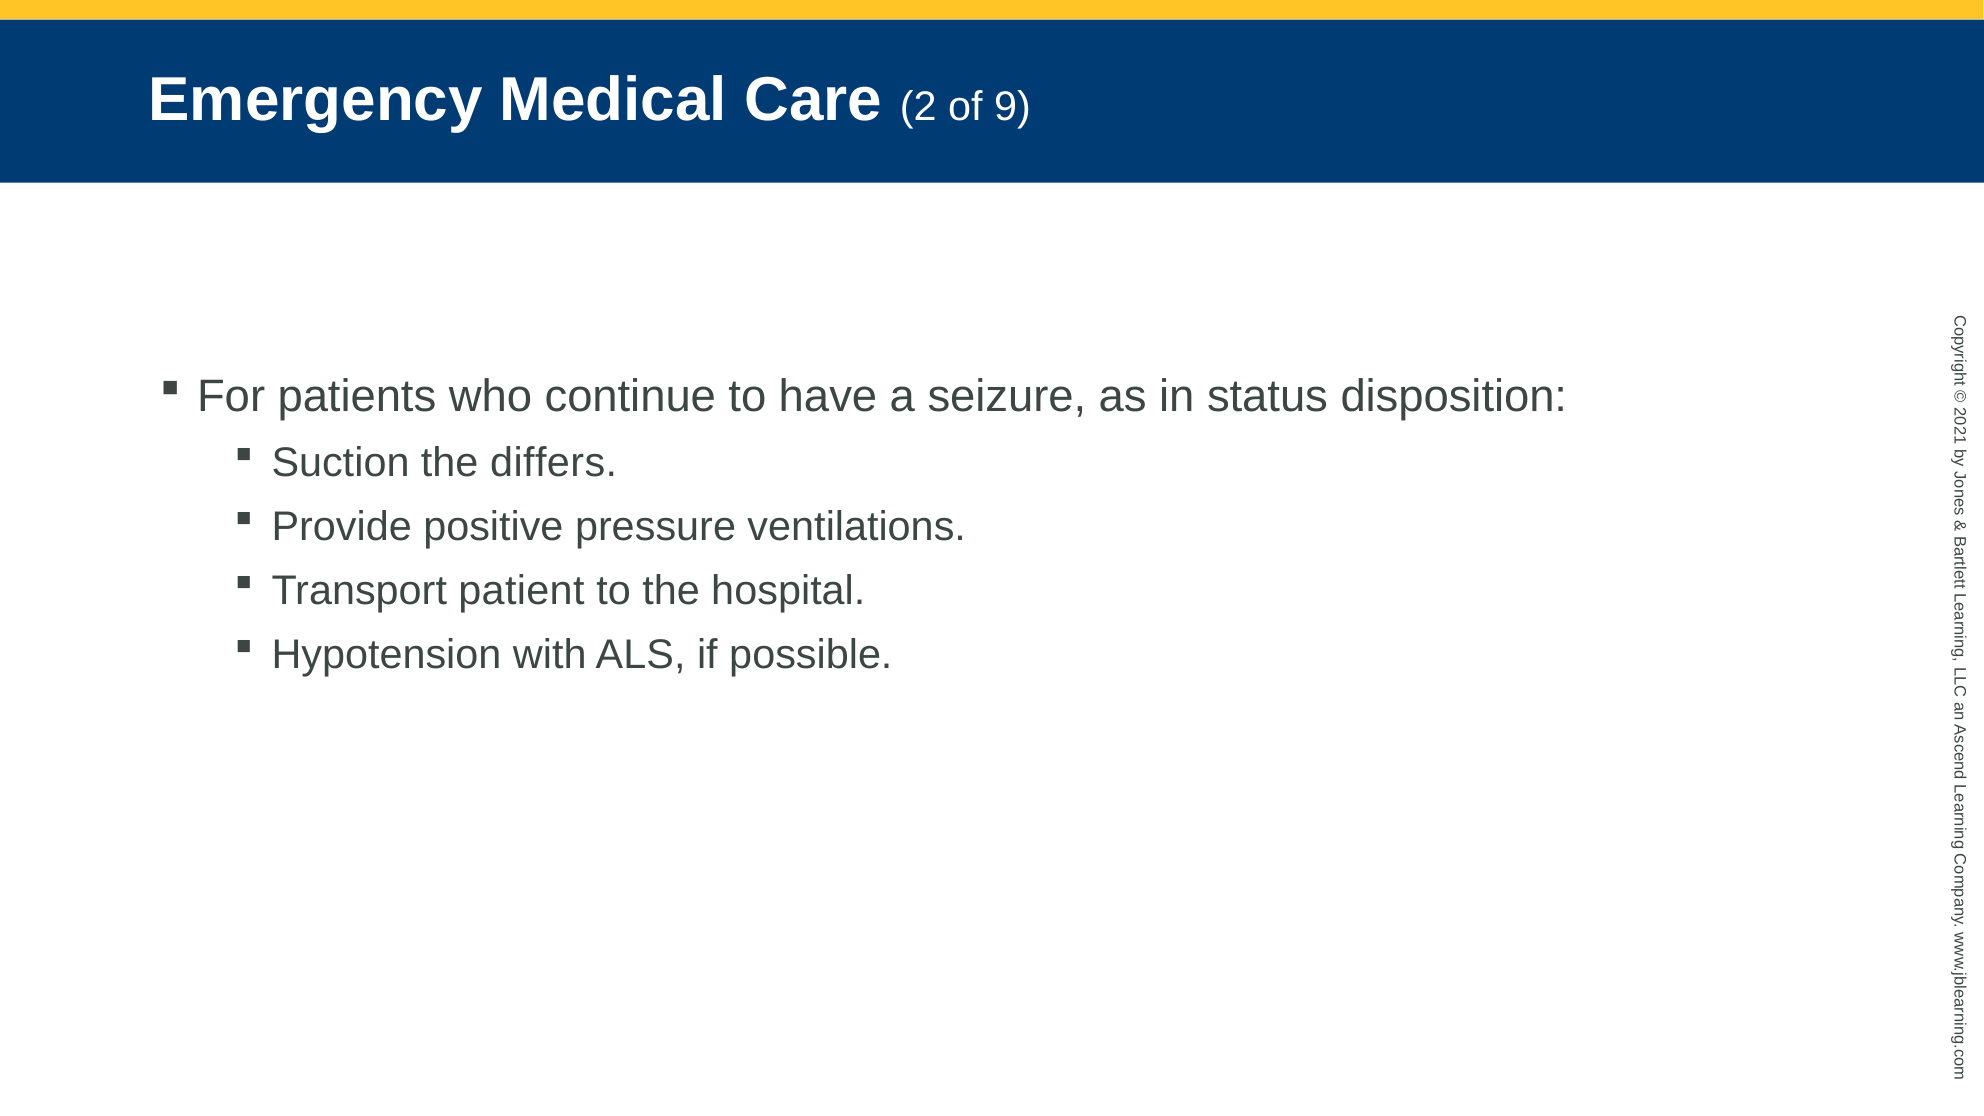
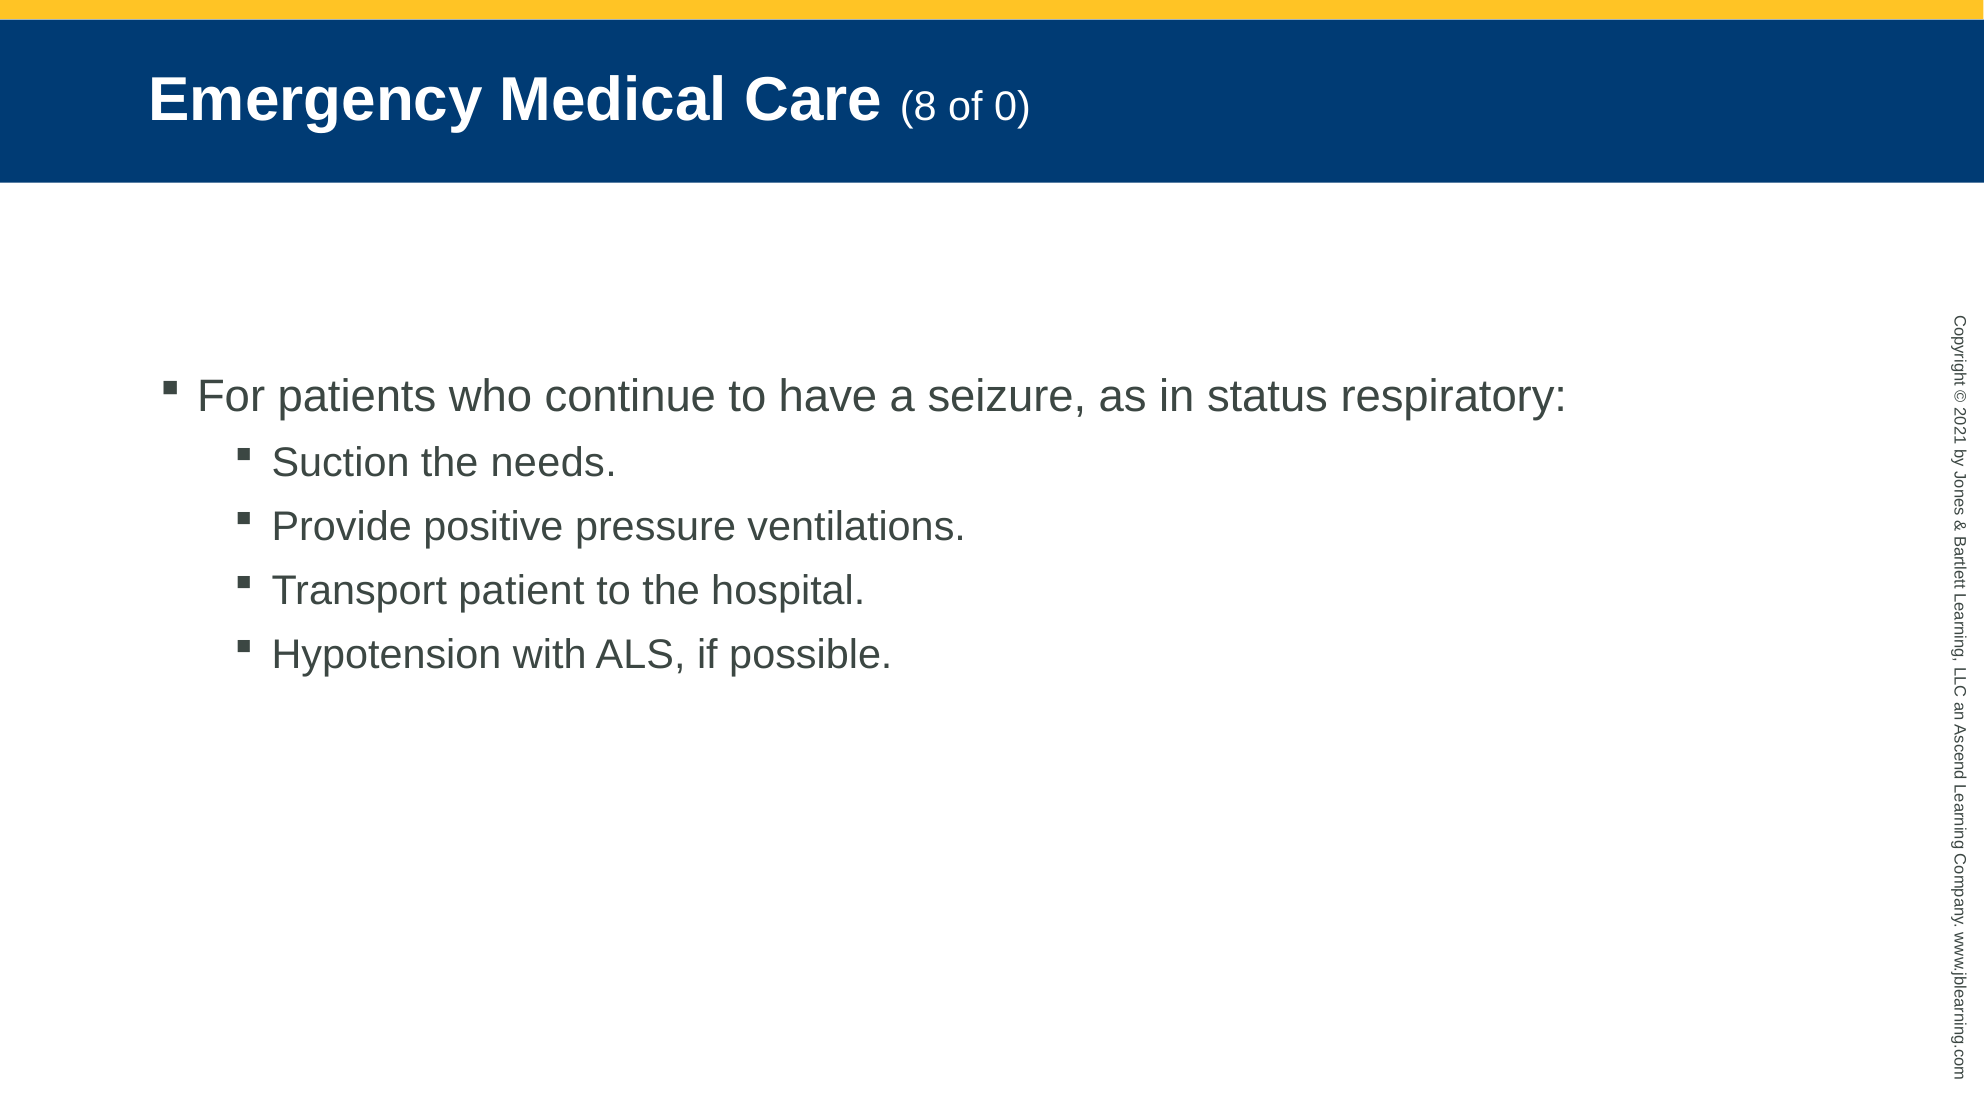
Care 2: 2 -> 8 (918, 107)
of 9: 9 -> 0 (1013, 107)
disposition: disposition -> respiratory (1454, 396)
differs: differs -> needs (554, 463)
